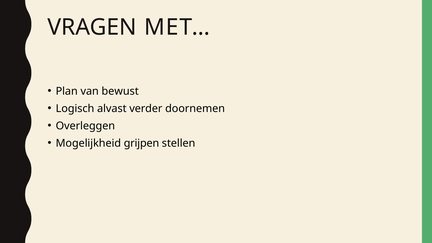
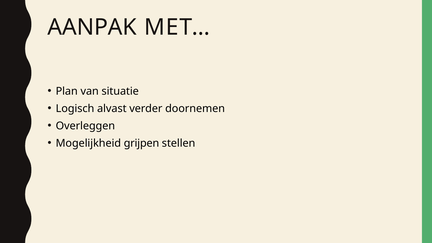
VRAGEN: VRAGEN -> AANPAK (92, 27)
bewust: bewust -> situatie (120, 91)
